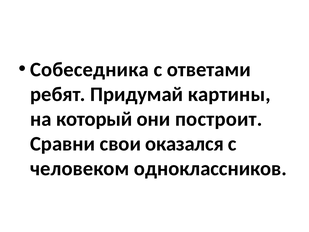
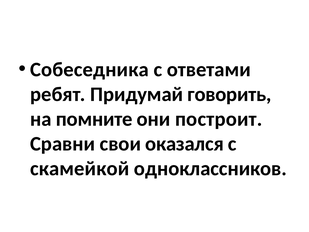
картины: картины -> говорить (229, 94)
который: который -> помните (94, 119)
человеком: человеком -> скамейкой (80, 168)
